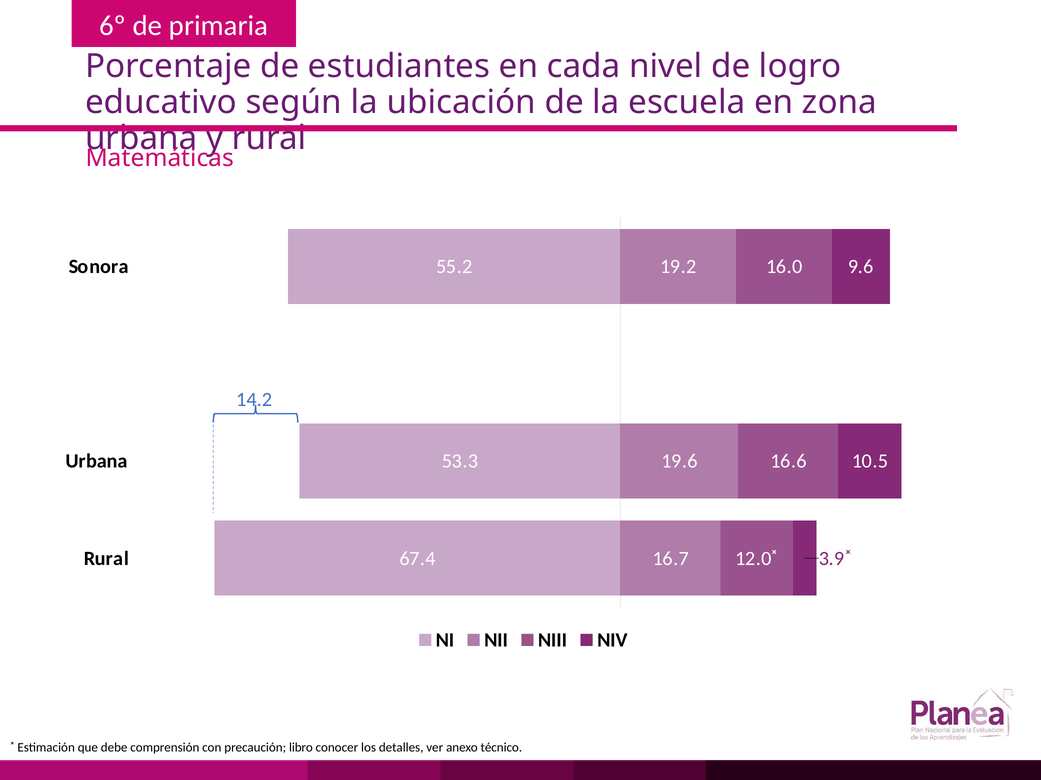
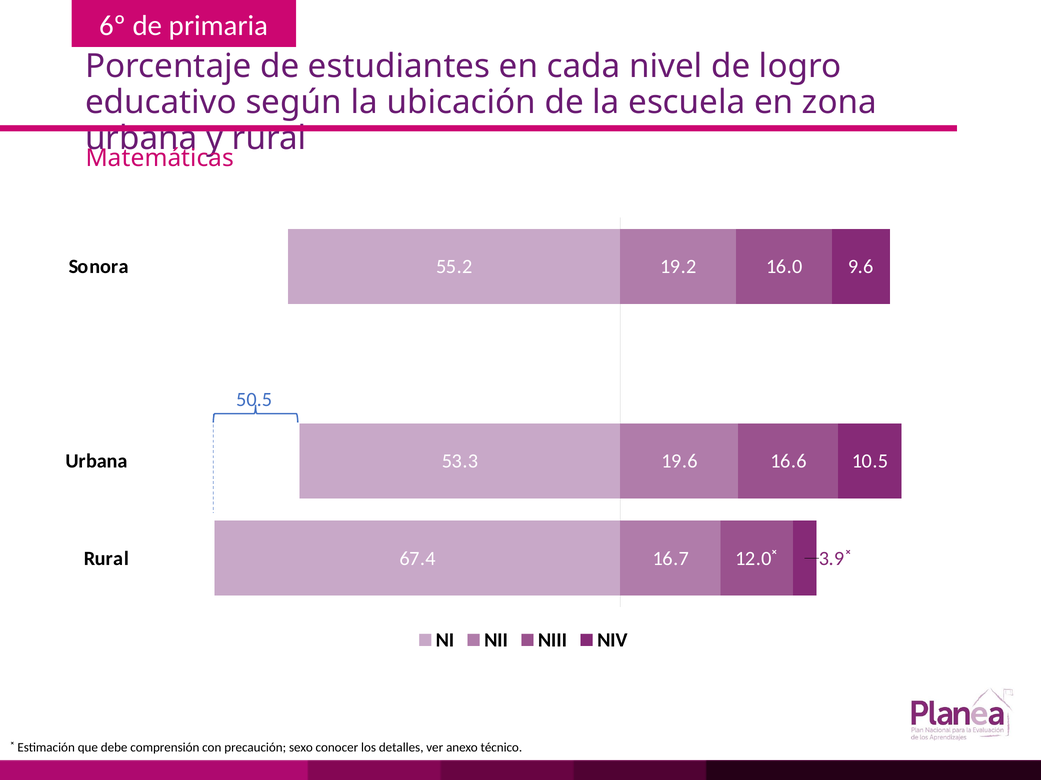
14.2: 14.2 -> 50.5 (254, 400)
libro: libro -> sexo (301, 748)
